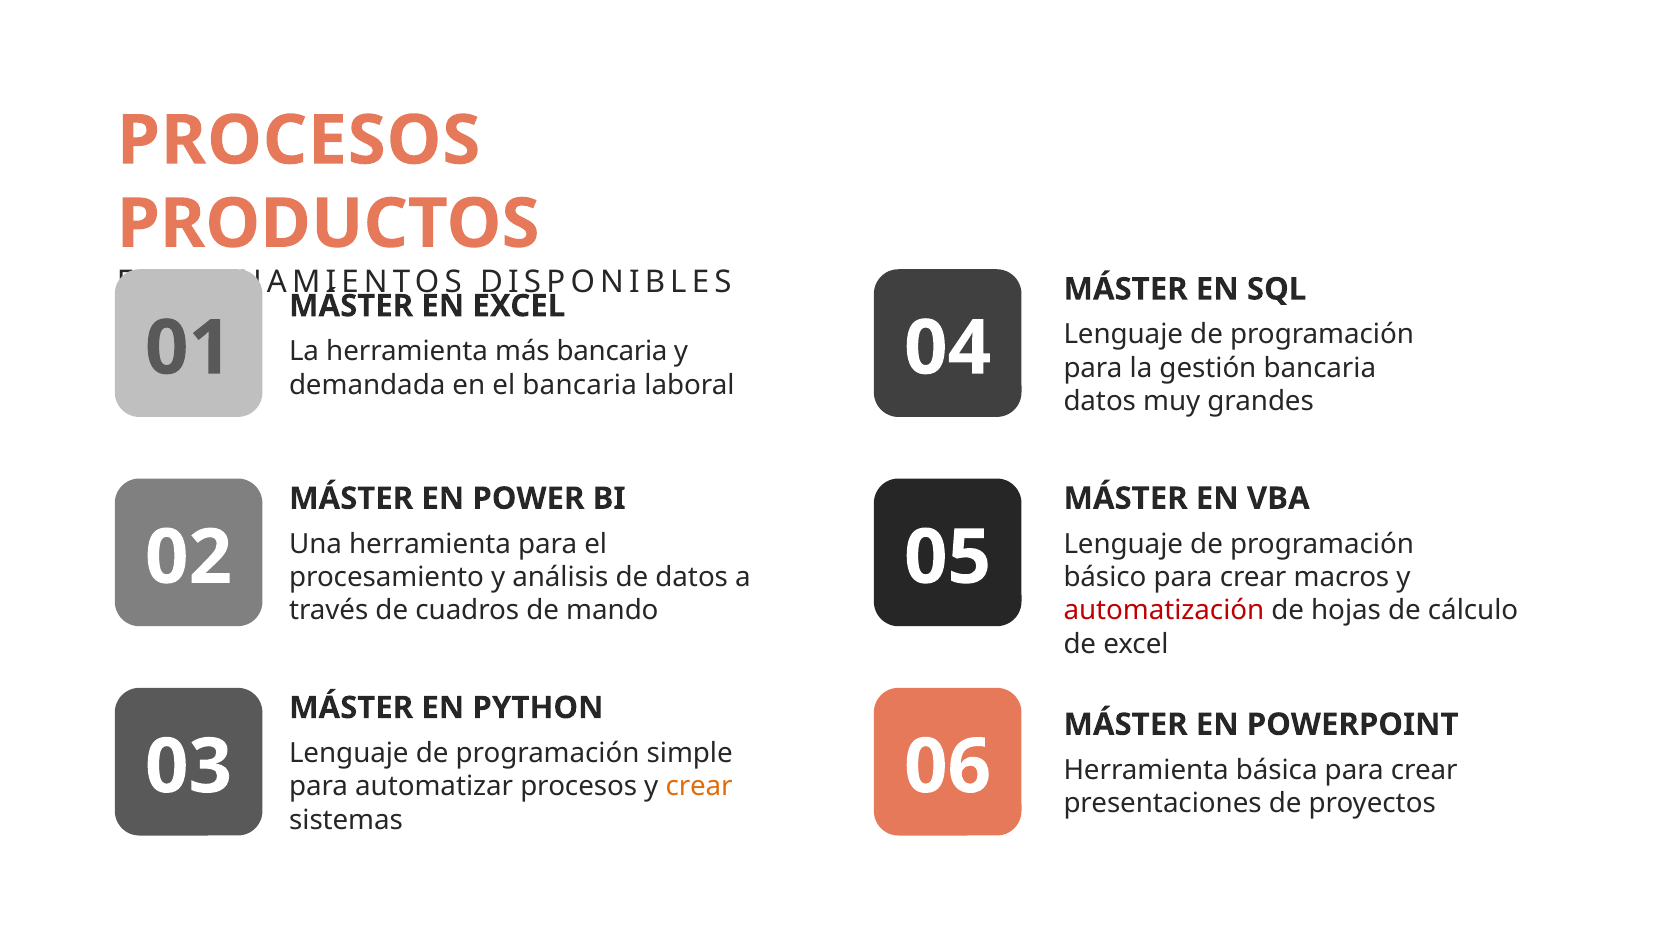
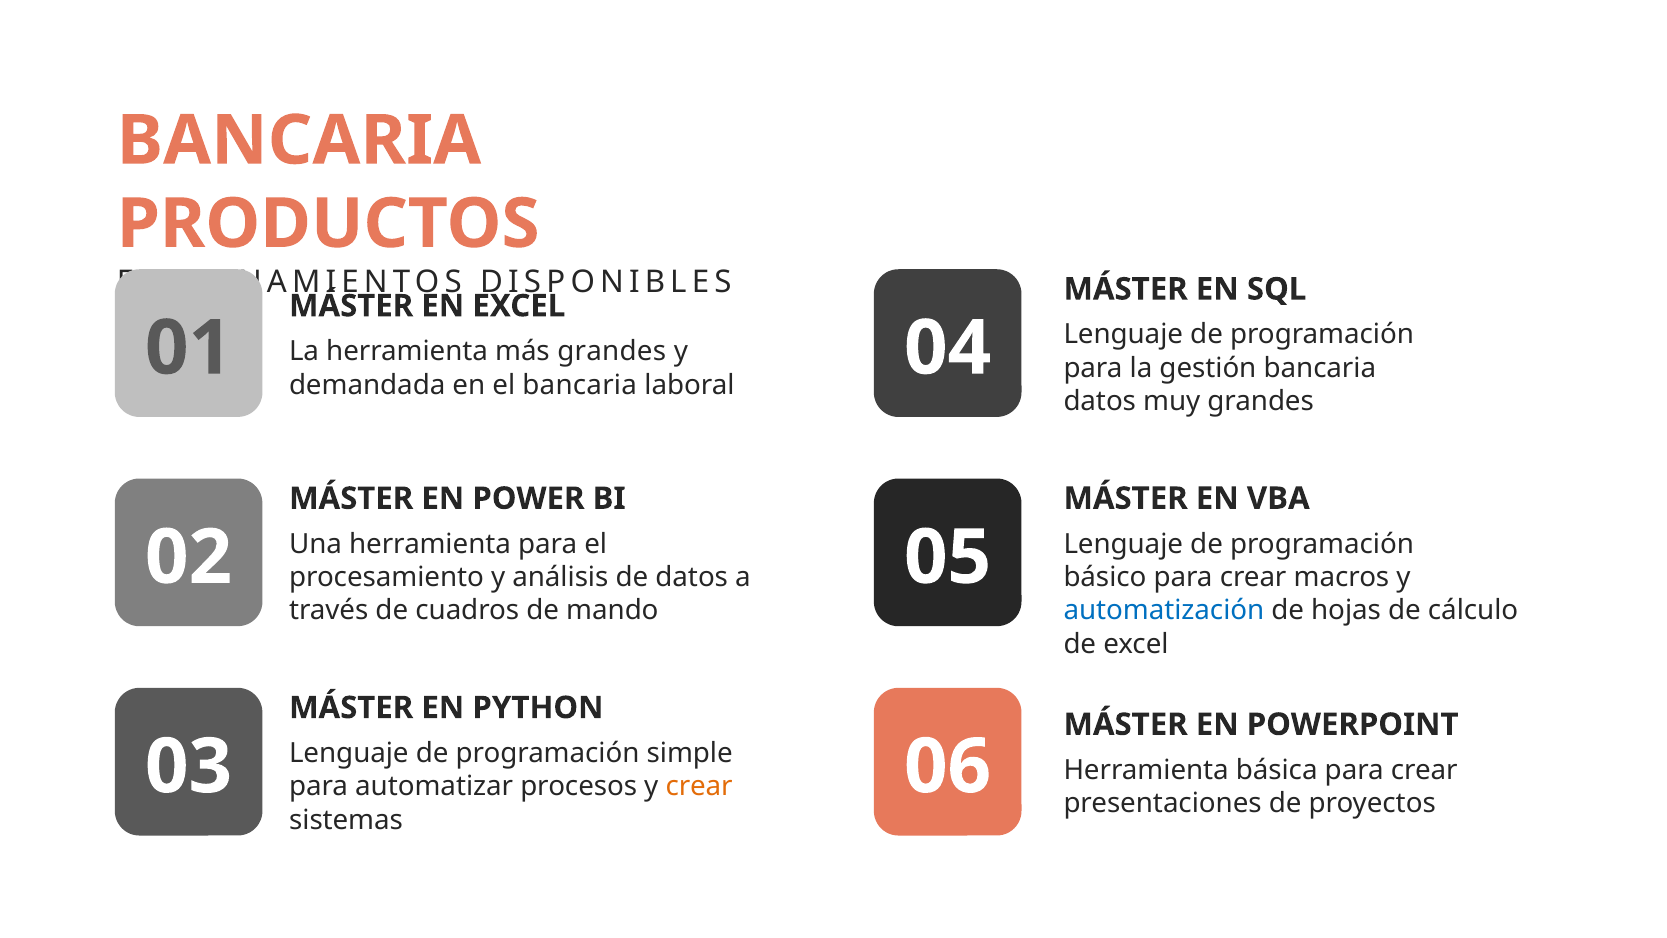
PROCESOS: PROCESOS -> BANCARIA (299, 141)
más bancaria: bancaria -> grandes (612, 351)
automatización colour: red -> blue (1164, 611)
